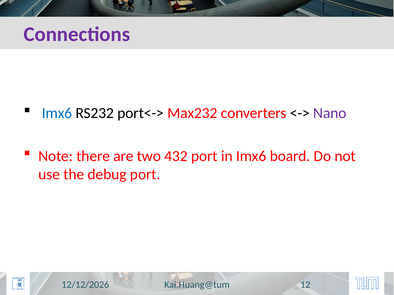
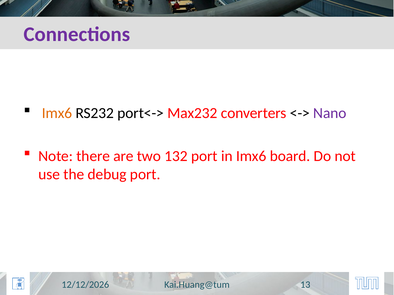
Imx6 colour: blue -> orange (57, 113)
432: 432 -> 132 (176, 156)
12: 12 -> 13 (305, 285)
